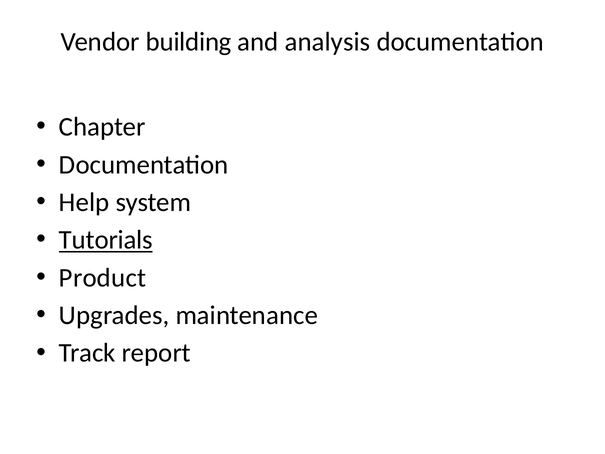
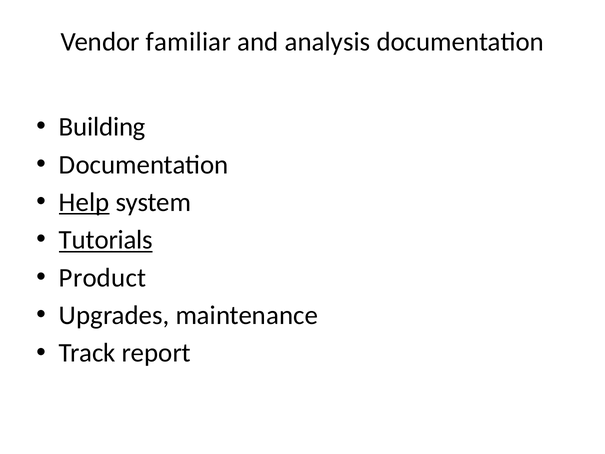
building: building -> familiar (188, 42)
Chapter: Chapter -> Building (102, 127)
Help underline: none -> present (84, 202)
